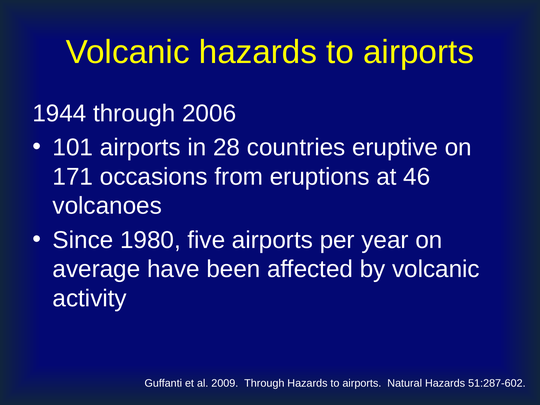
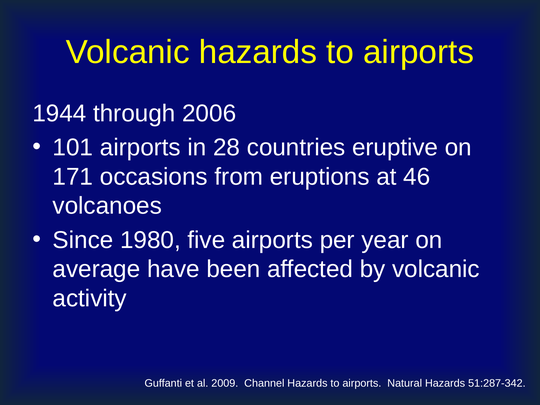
2009 Through: Through -> Channel (264, 383)
51:287-602: 51:287-602 -> 51:287-342 (497, 383)
